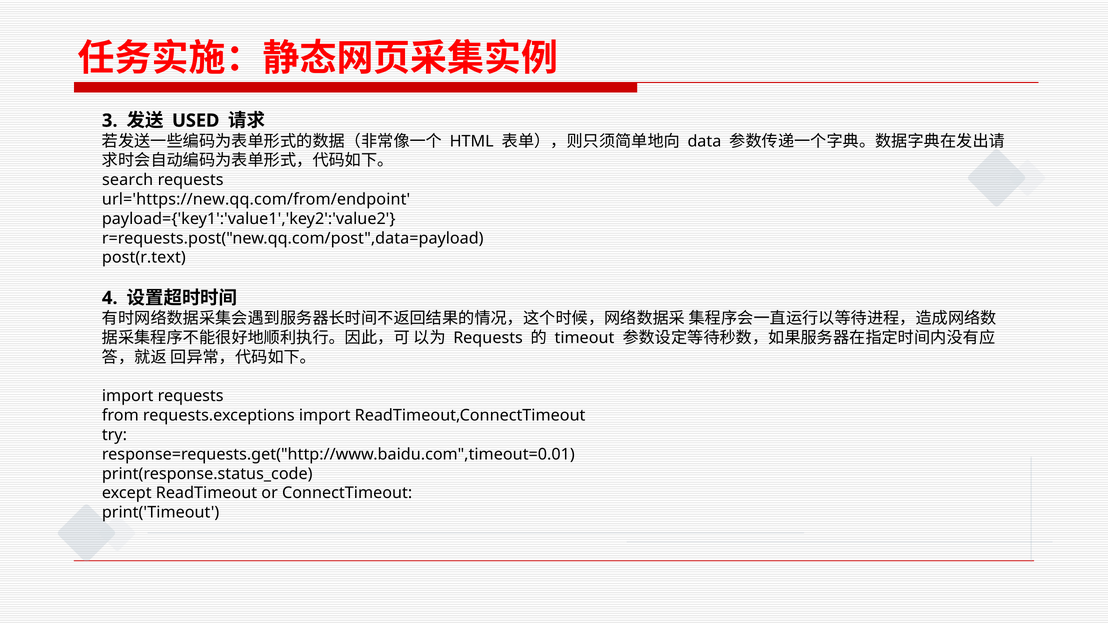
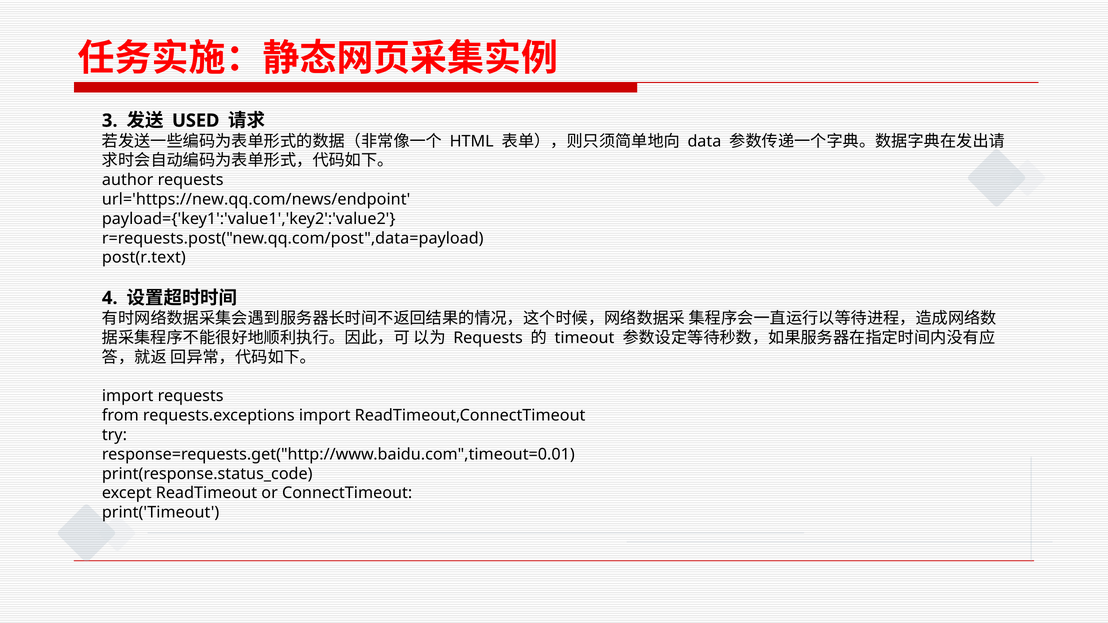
search: search -> author (128, 180)
url='https://new.qq.com/from/endpoint: url='https://new.qq.com/from/endpoint -> url='https://new.qq.com/news/endpoint (256, 200)
